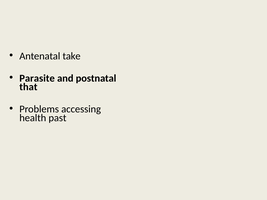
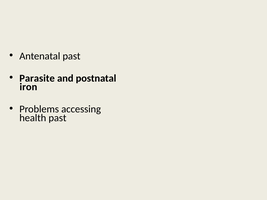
Antenatal take: take -> past (72, 56)
that: that -> iron (28, 87)
